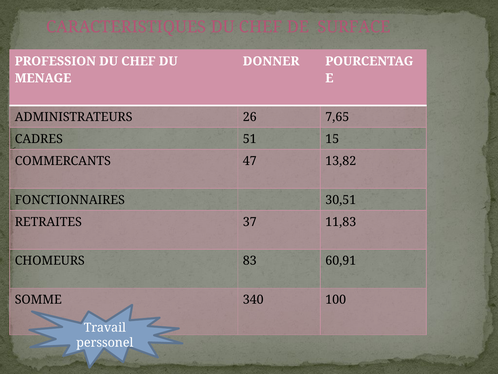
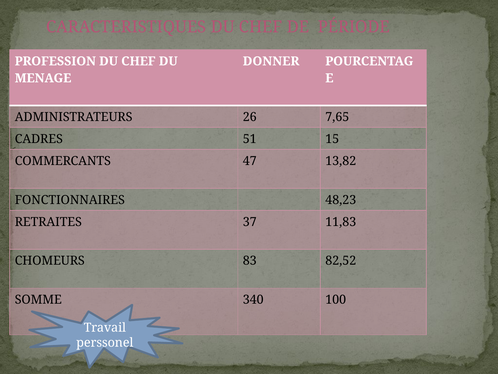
SURFACE: SURFACE -> PÉRIODE (354, 27)
30,51: 30,51 -> 48,23 (341, 200)
60,91: 60,91 -> 82,52 (341, 261)
